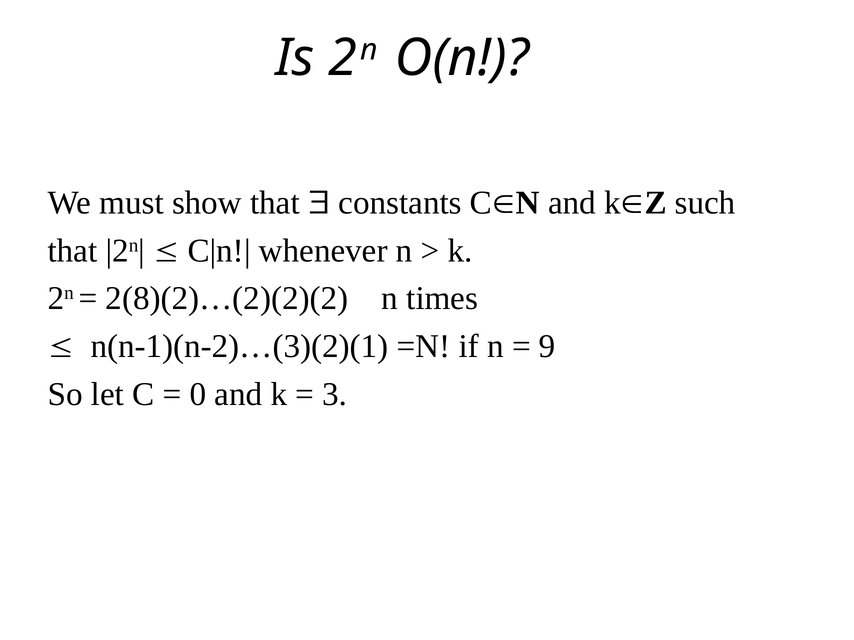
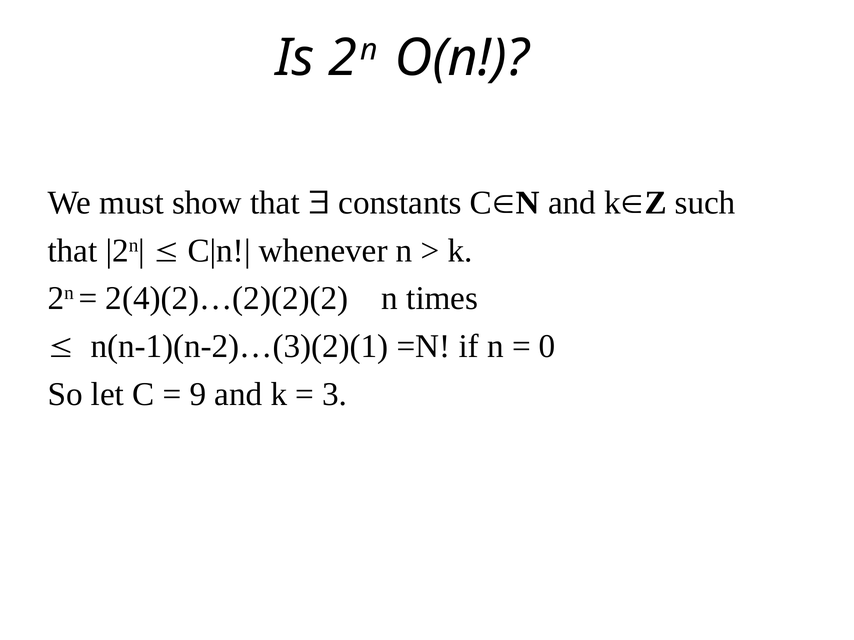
2(8)(2)…(2)(2)(2: 2(8)(2)…(2)(2)(2 -> 2(4)(2)…(2)(2)(2 (227, 299)
9: 9 -> 0 (547, 347)
0: 0 -> 9 (198, 394)
